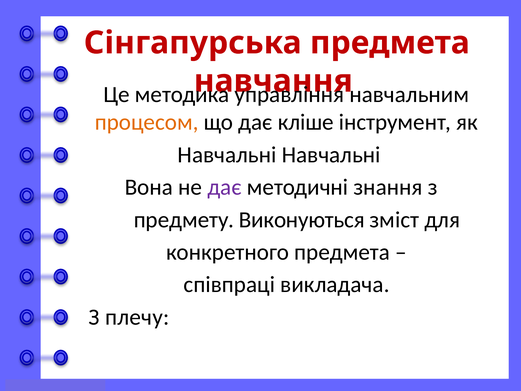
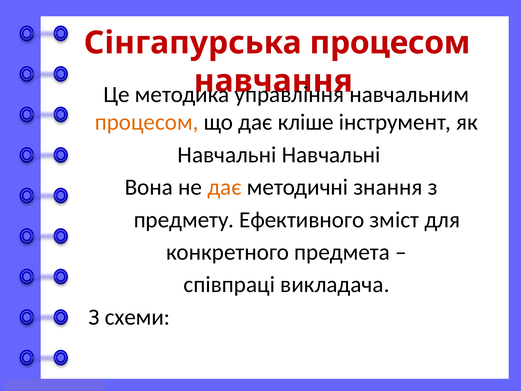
Сінгапурська предмета: предмета -> процесом (390, 43)
дає colour: purple -> orange (224, 187)
Виконуються: Виконуються -> Ефективного (302, 220)
плечу: плечу -> схеми (137, 317)
